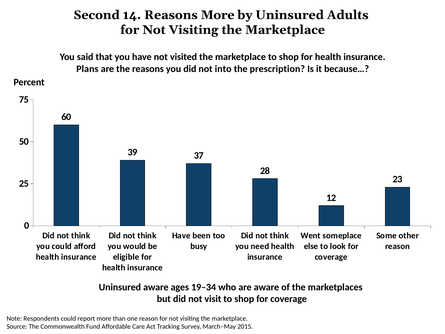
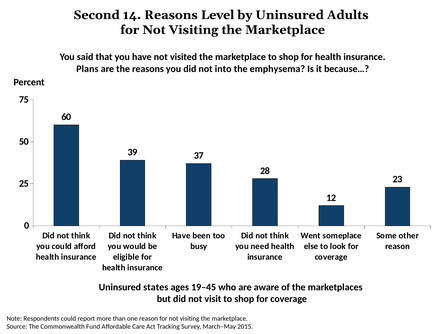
Reasons More: More -> Level (218, 15)
prescription: prescription -> emphysema (277, 69)
Uninsured aware: aware -> states (156, 287)
19–34: 19–34 -> 19–45 (204, 287)
